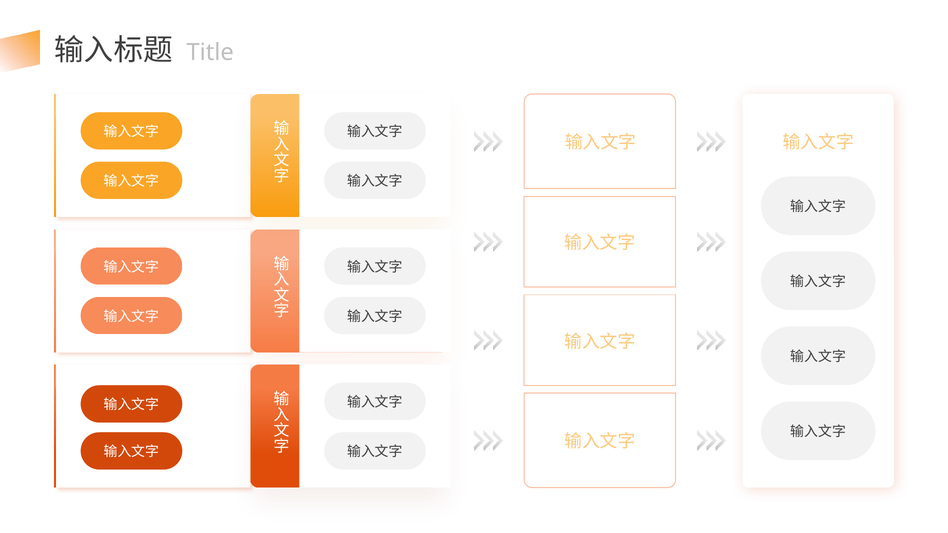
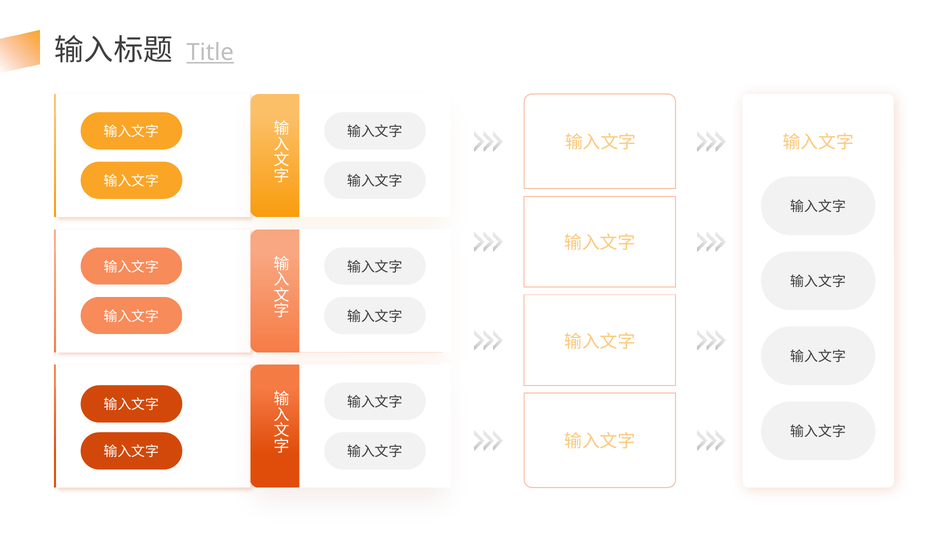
Title underline: none -> present (210, 52)
